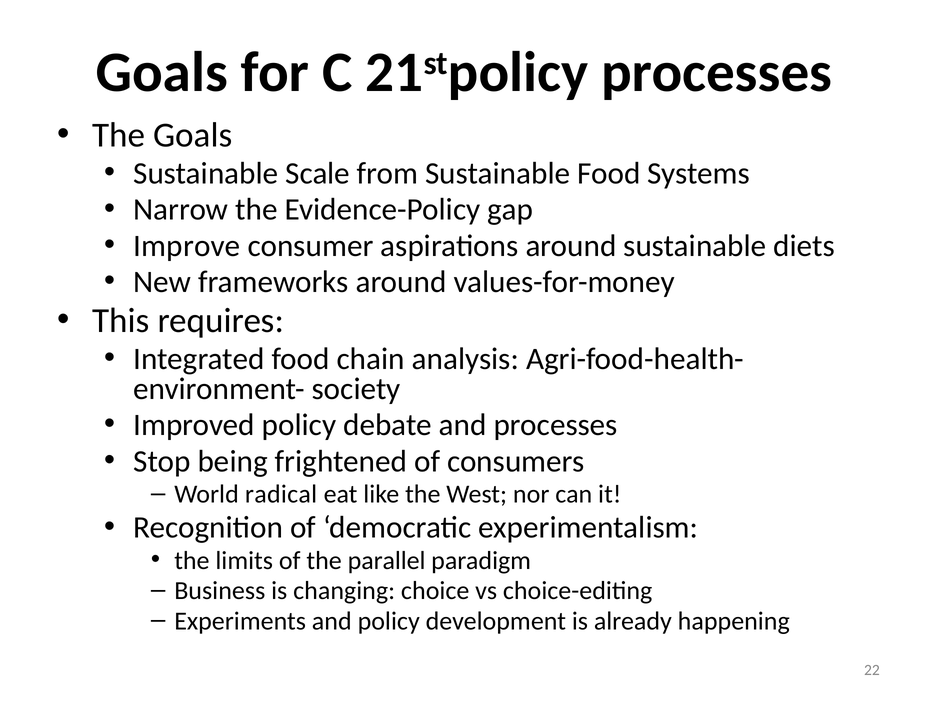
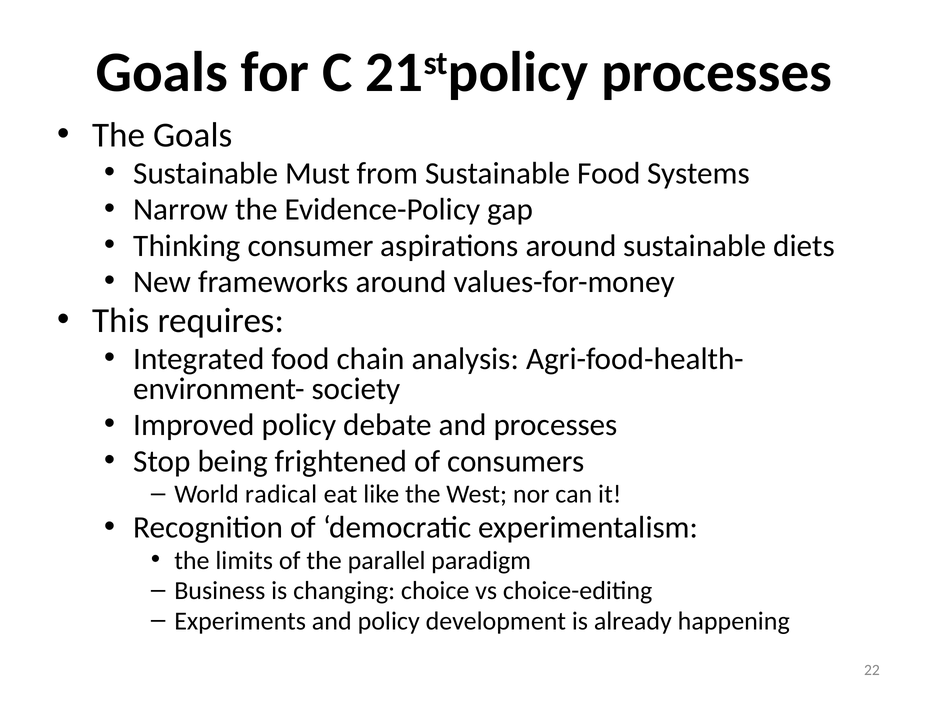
Scale: Scale -> Must (318, 173)
Improve: Improve -> Thinking (187, 246)
